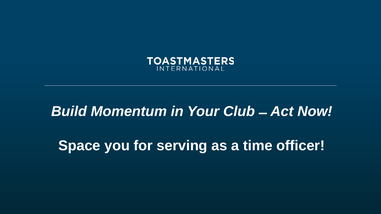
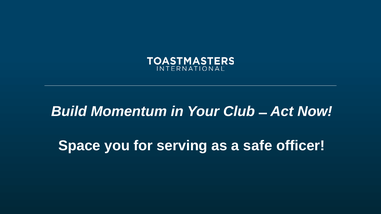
time: time -> safe (258, 146)
